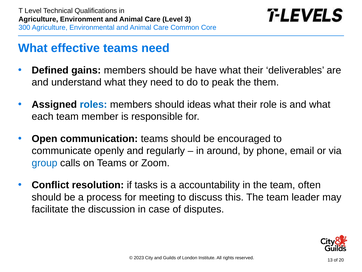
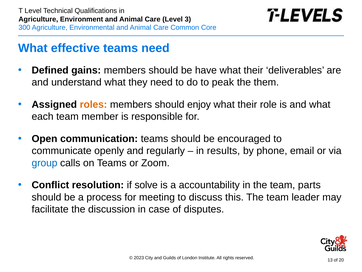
roles colour: blue -> orange (93, 104)
ideas: ideas -> enjoy (199, 104)
around: around -> results (223, 151)
tasks: tasks -> solve (146, 185)
often: often -> parts (309, 185)
